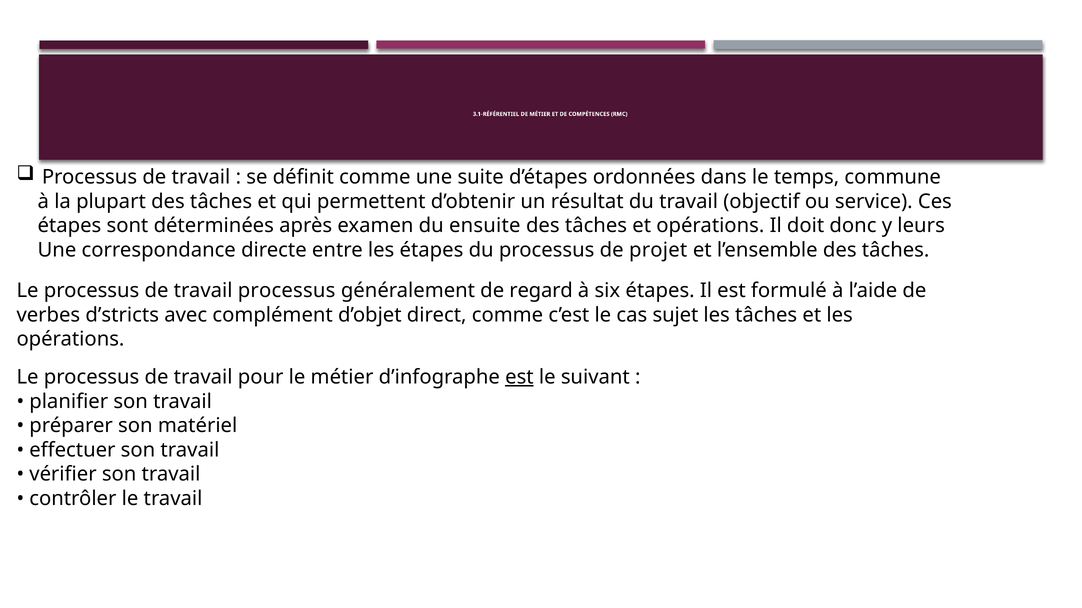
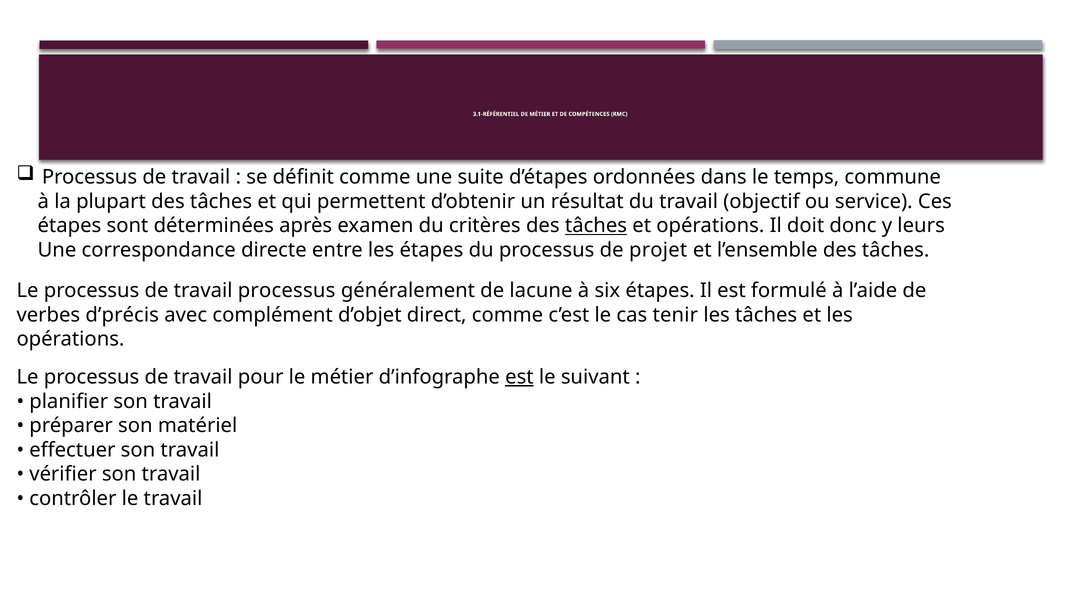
ensuite: ensuite -> critères (485, 226)
tâches underline: none -> present (596, 226)
regard: regard -> lacune (541, 291)
d’stricts: d’stricts -> d’précis (122, 315)
sujet: sujet -> tenir (675, 315)
